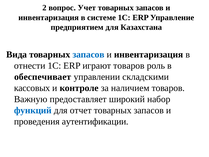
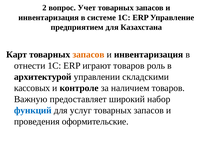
Вида: Вида -> Карт (17, 54)
запасов colour: blue -> orange (88, 54)
обеспечивает: обеспечивает -> архитектурой (43, 77)
отчет: отчет -> услуг (81, 110)
аутентификации: аутентификации -> оформительские (95, 121)
